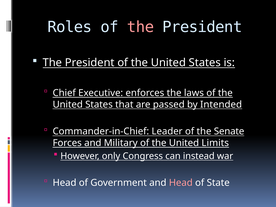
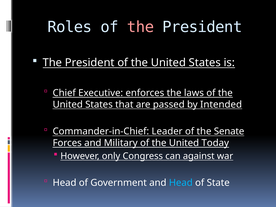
Limits: Limits -> Today (215, 143)
instead: instead -> against (199, 156)
Head colour: pink -> light blue (181, 183)
